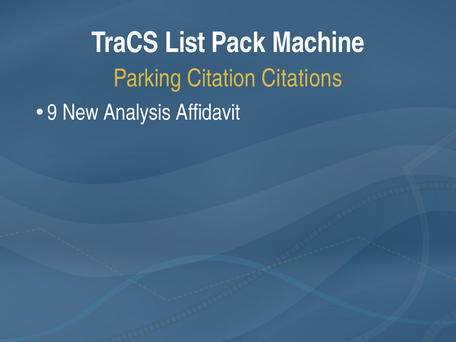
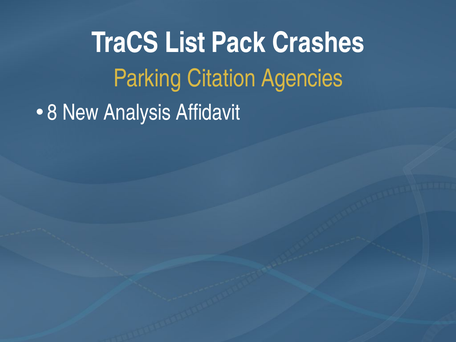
Machine: Machine -> Crashes (318, 43)
Citations: Citations -> Agencies (302, 78)
9: 9 -> 8 (52, 113)
